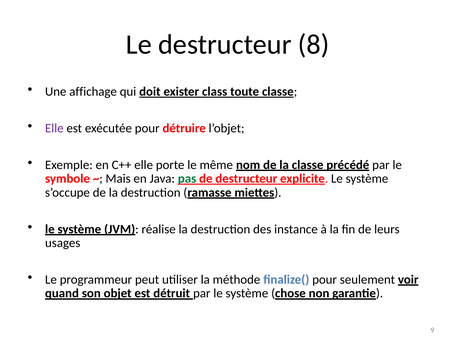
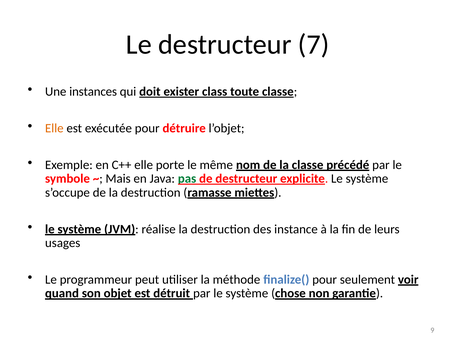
8: 8 -> 7 (314, 45)
affichage: affichage -> instances (93, 92)
Elle colour: purple -> orange (54, 128)
